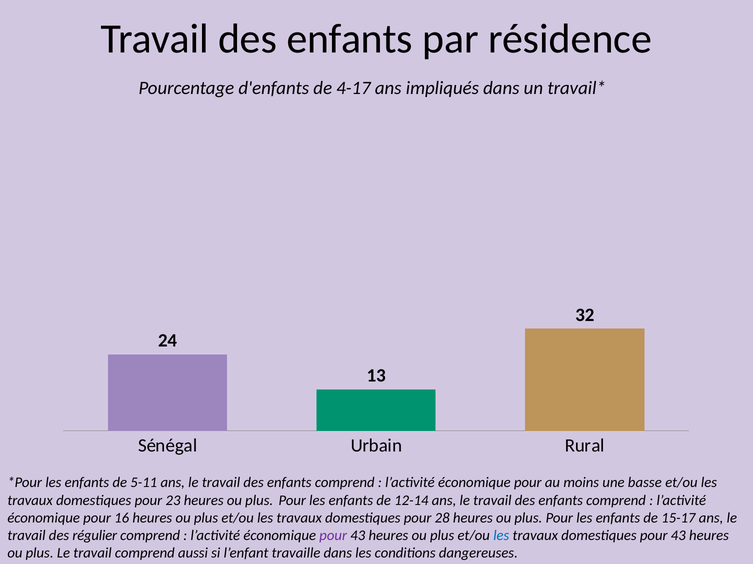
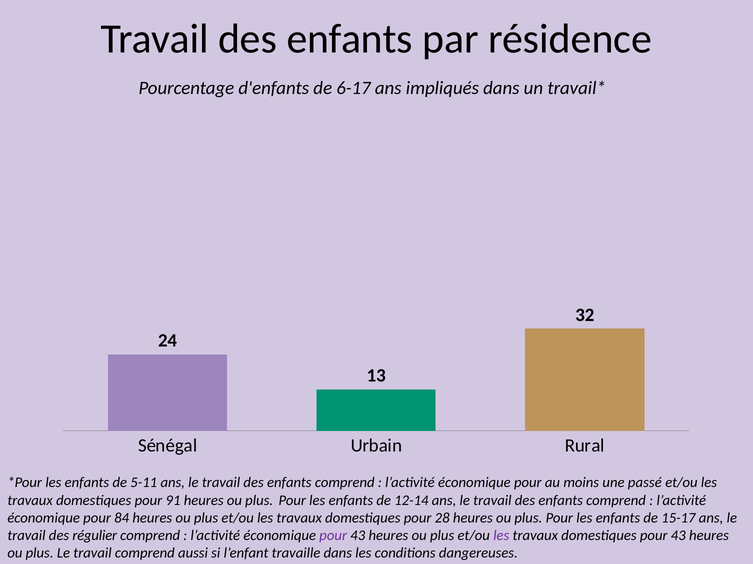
4-17: 4-17 -> 6-17 (353, 88)
basse: basse -> passé (645, 483)
23: 23 -> 91 (173, 501)
16: 16 -> 84 (122, 518)
les colour: blue -> purple (501, 536)
